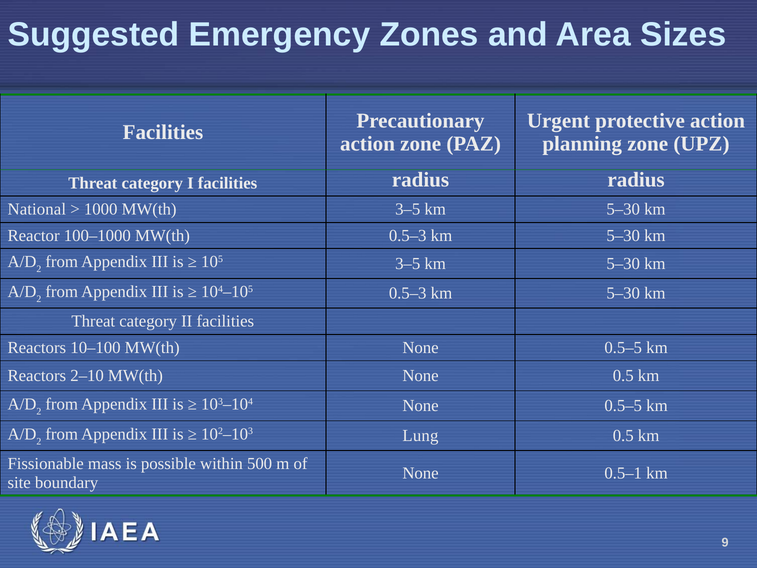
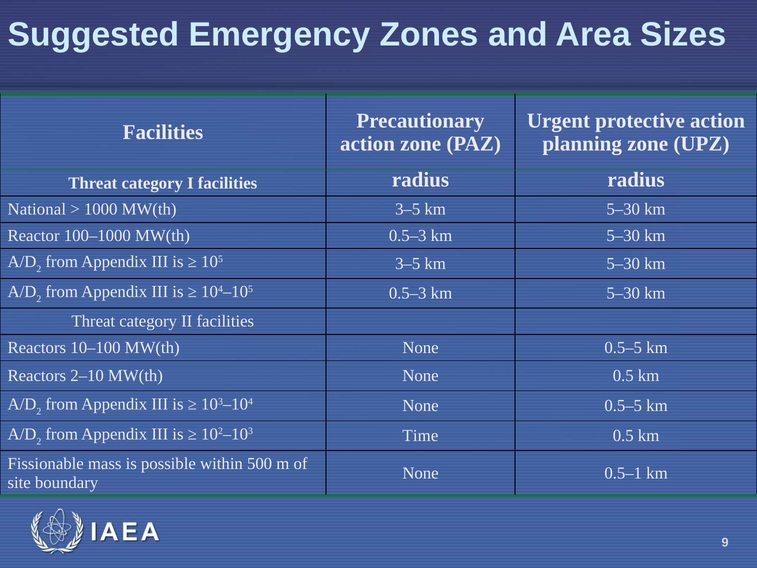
Lung: Lung -> Time (420, 436)
